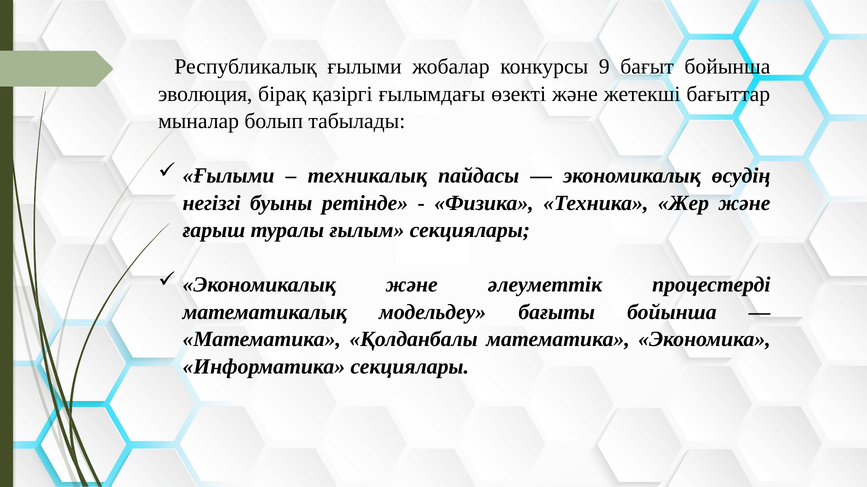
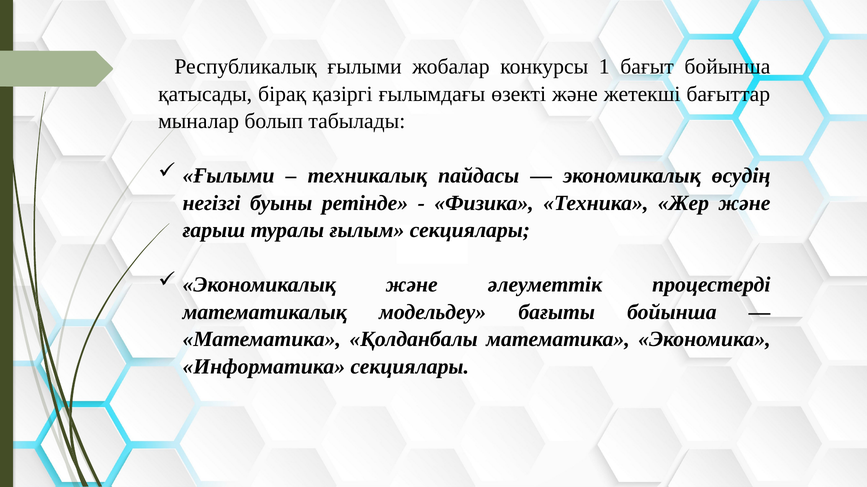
9: 9 -> 1 (604, 67)
эволюция: эволюция -> қатысады (205, 94)
